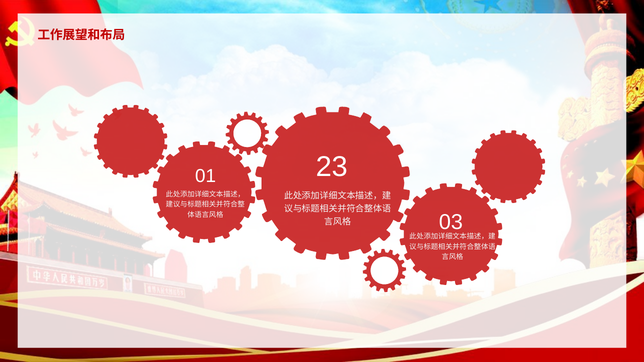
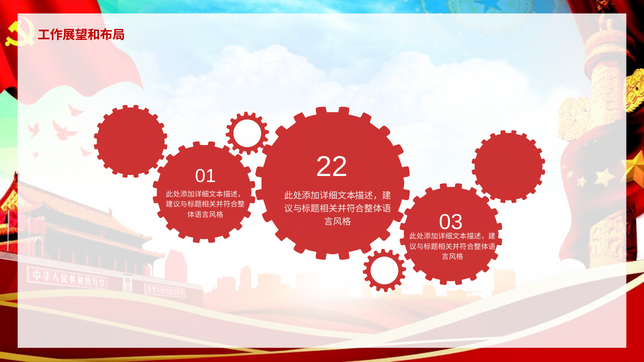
23: 23 -> 22 (332, 167)
